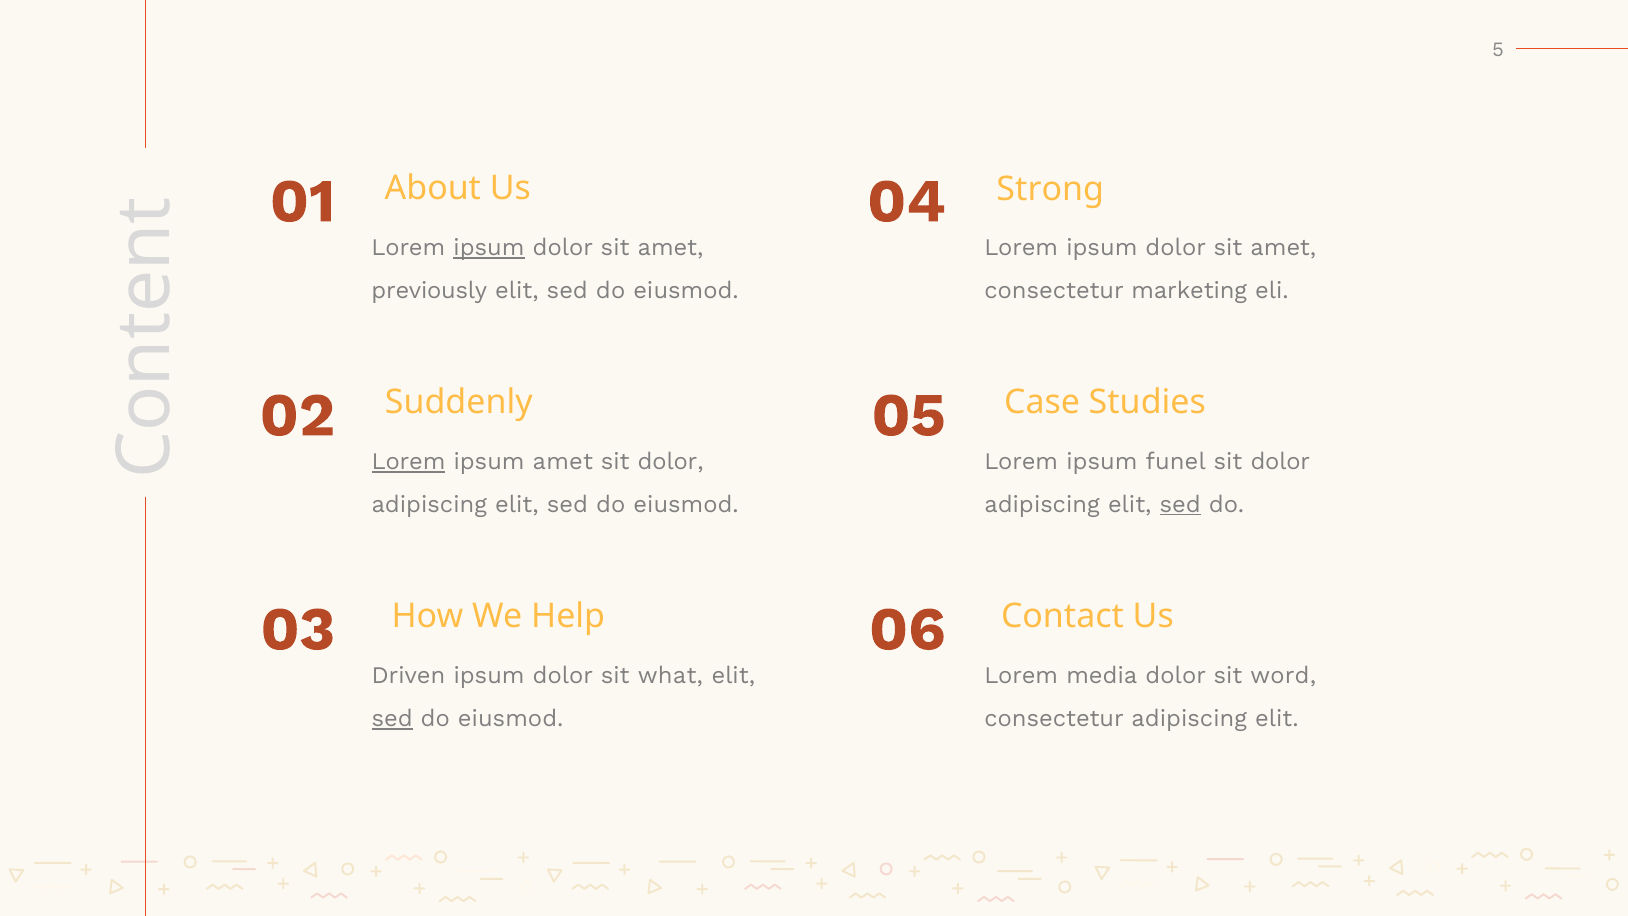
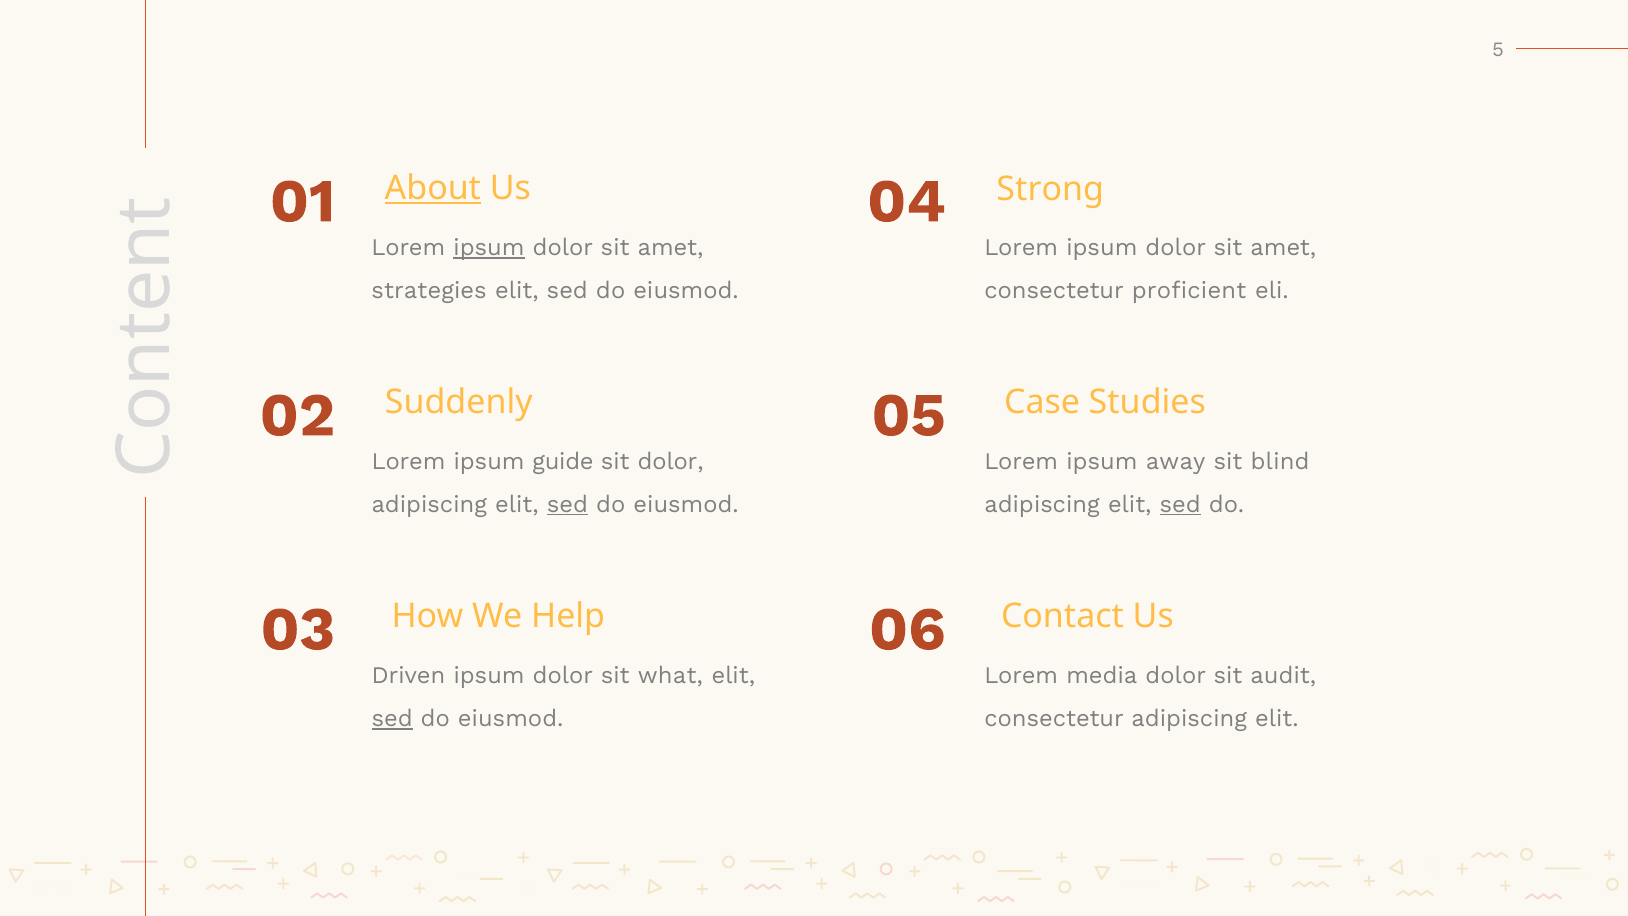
About underline: none -> present (433, 188)
previously: previously -> strategies (429, 290)
marketing: marketing -> proficient (1189, 290)
Lorem underline: present -> none (408, 462)
ipsum amet: amet -> guide (563, 462)
funel: funel -> away (1176, 462)
dolor: dolor -> blind (1280, 462)
sed underline: none -> present (567, 504)
word: word -> audit (1283, 676)
